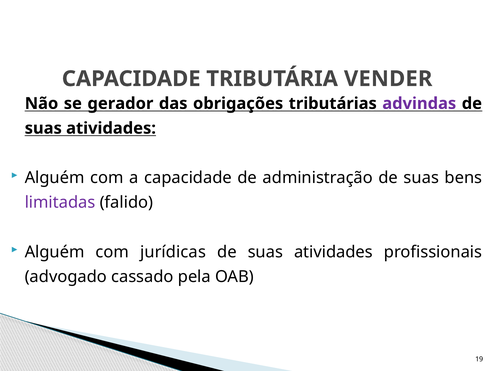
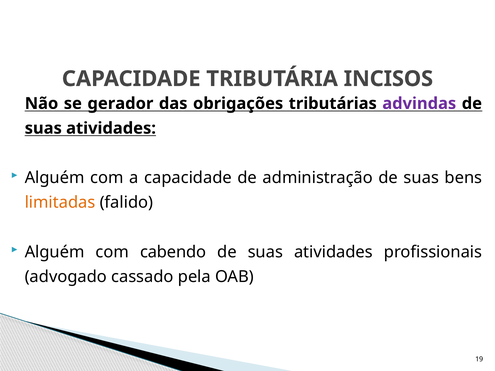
VENDER: VENDER -> INCISOS (388, 79)
limitadas colour: purple -> orange (60, 203)
jurídicas: jurídicas -> cabendo (173, 252)
